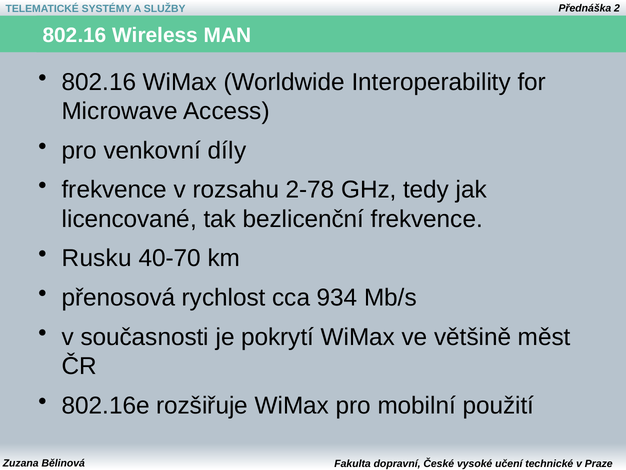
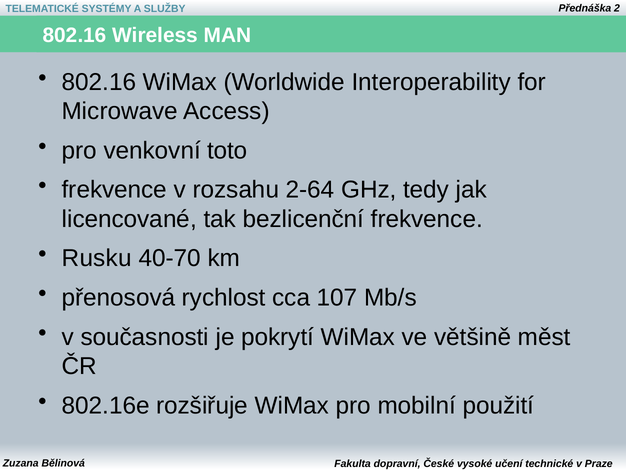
díly: díly -> toto (227, 150)
2-78: 2-78 -> 2-64 (310, 190)
934: 934 -> 107 (337, 297)
